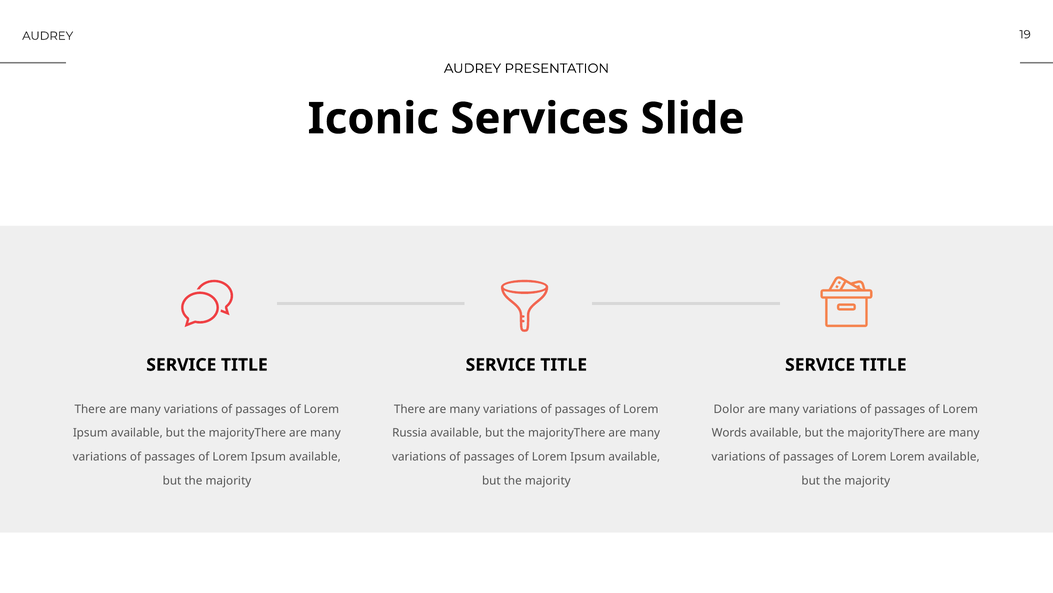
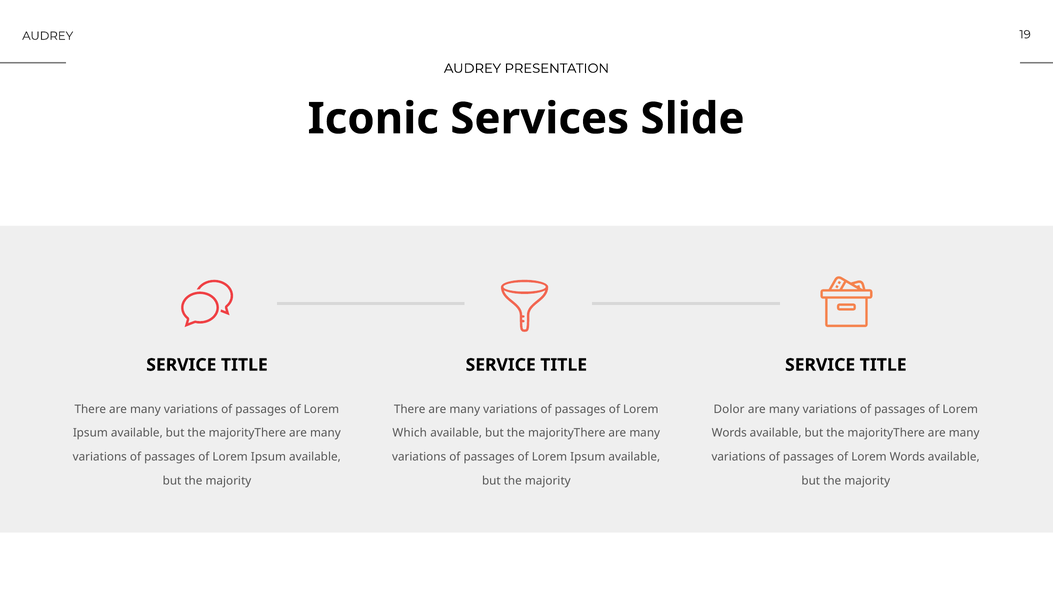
Russia: Russia -> Which (410, 433)
Lorem: Lorem -> Words (907, 456)
